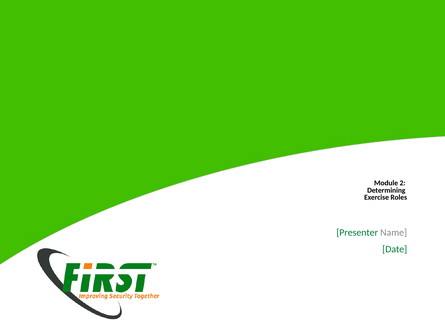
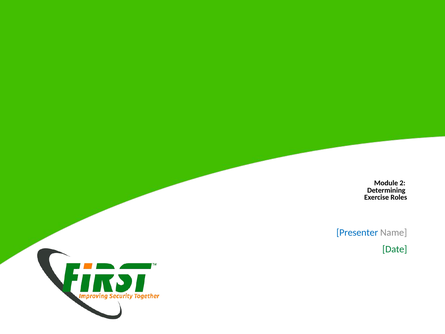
Presenter colour: green -> blue (357, 232)
